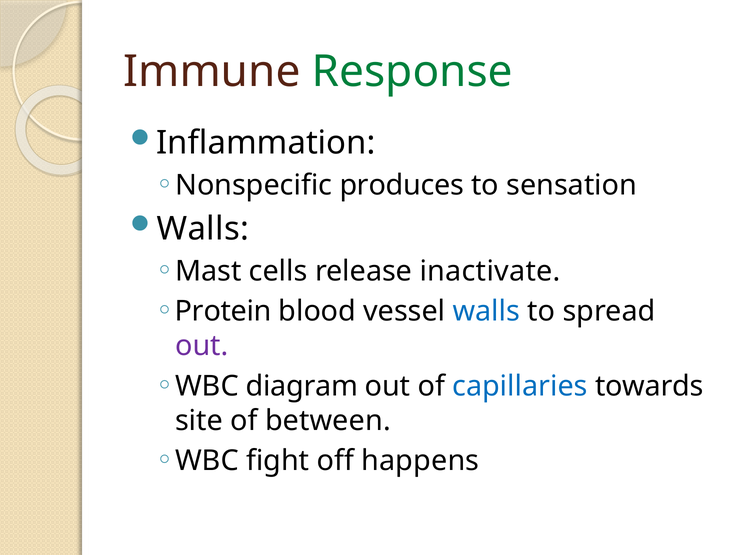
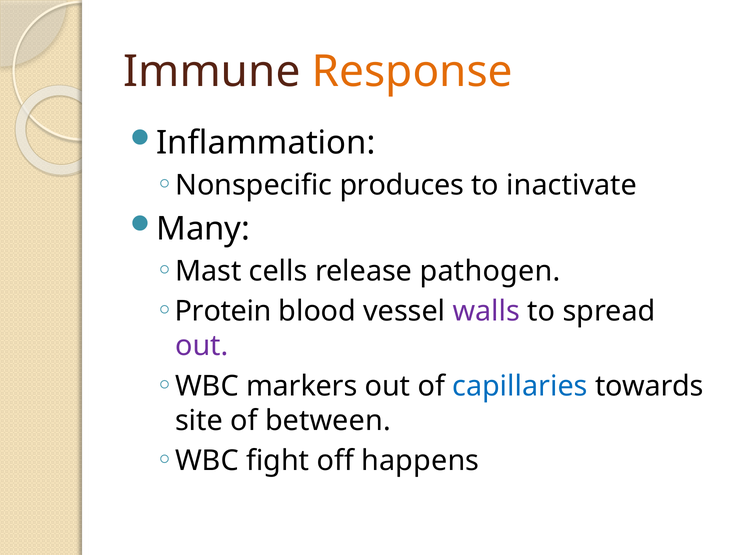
Response colour: green -> orange (412, 72)
sensation: sensation -> inactivate (572, 185)
Walls: Walls -> Many (203, 229)
inactivate: inactivate -> pathogen (490, 271)
walls colour: blue -> purple (486, 311)
diagram: diagram -> markers (302, 386)
